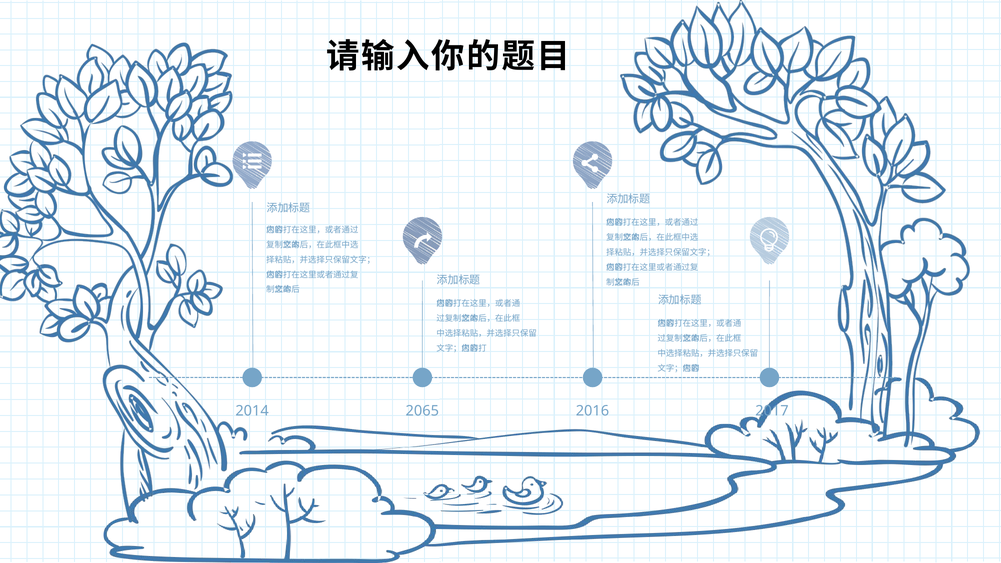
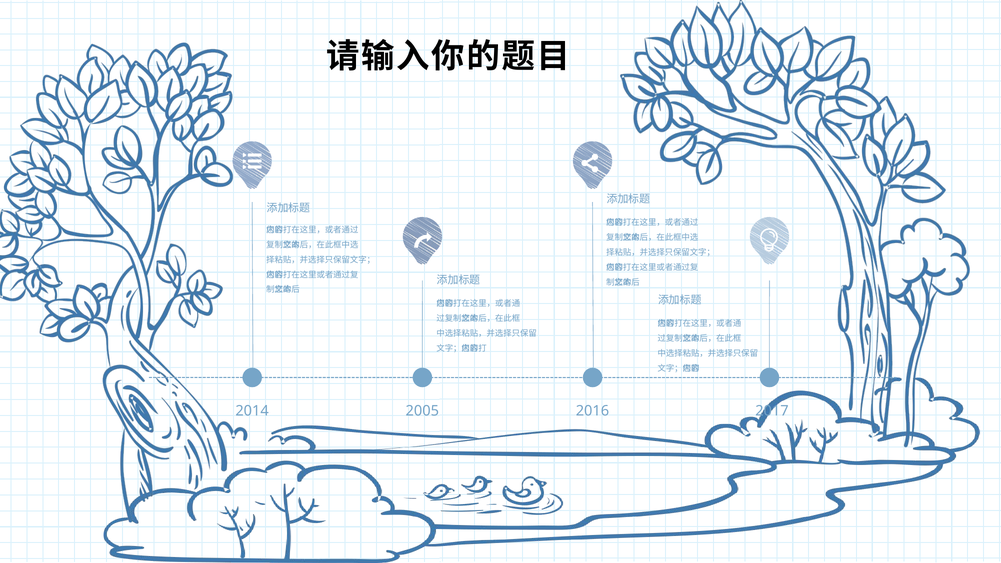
2065: 2065 -> 2005 (422, 411)
